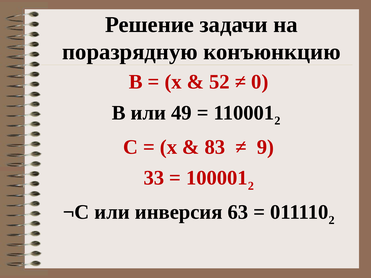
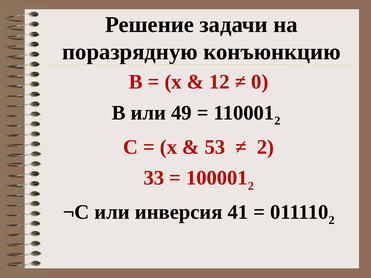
52: 52 -> 12 (219, 82)
83: 83 -> 53 (215, 147)
9: 9 -> 2 (266, 147)
63: 63 -> 41 (238, 212)
